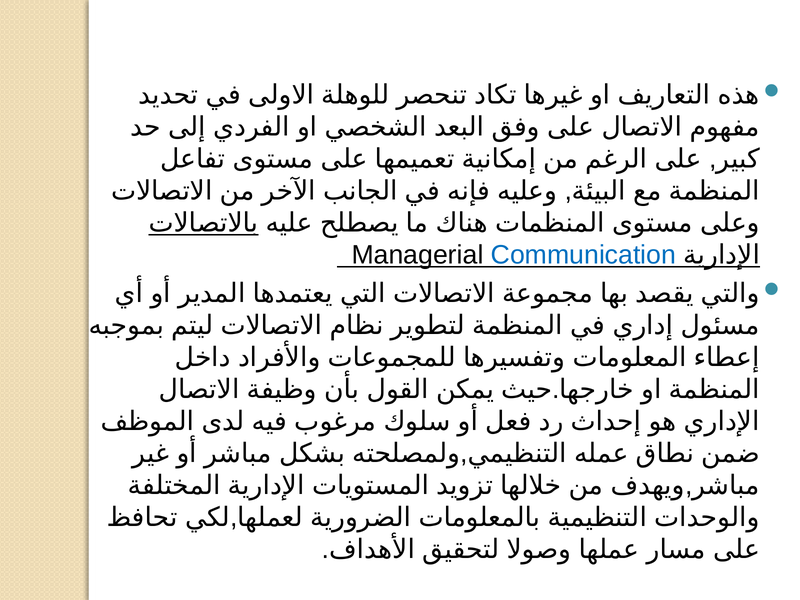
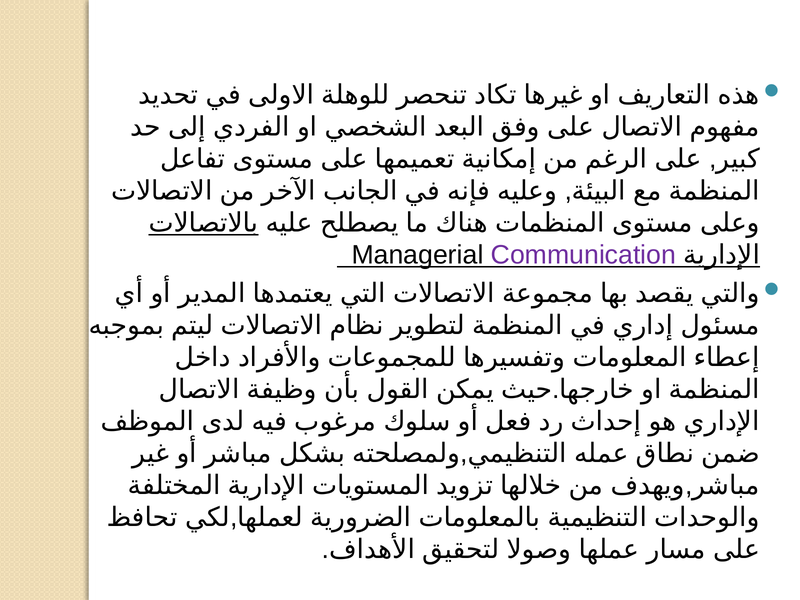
Communication colour: blue -> purple (583, 255)
